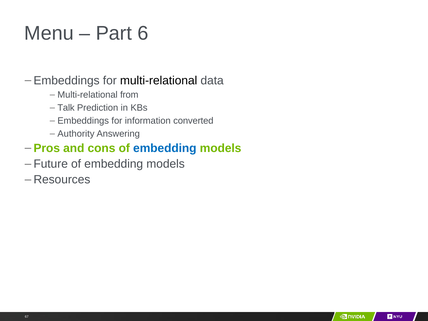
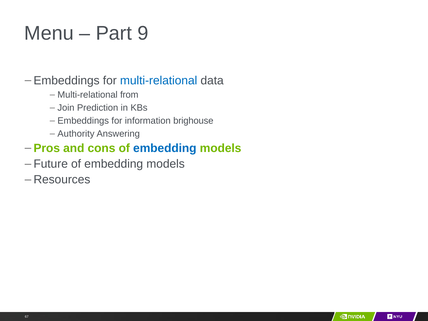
6: 6 -> 9 (143, 33)
multi-relational colour: black -> blue (159, 80)
Talk: Talk -> Join (66, 108)
converted: converted -> brighouse (193, 121)
